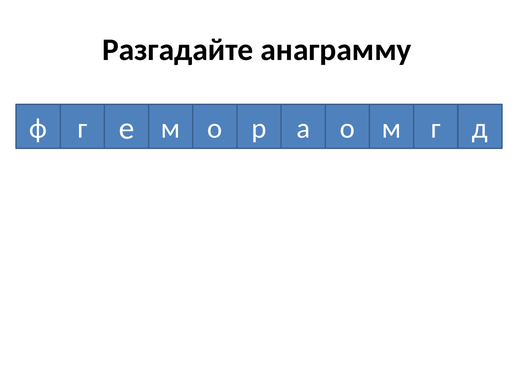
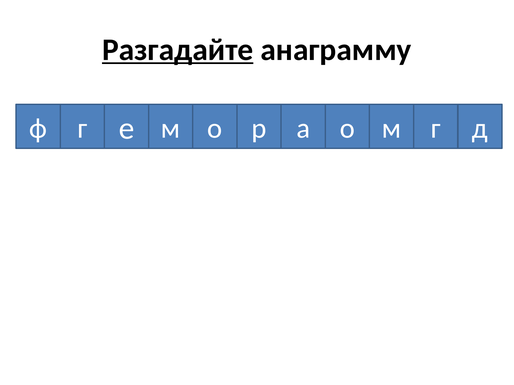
Разгадайте underline: none -> present (178, 50)
